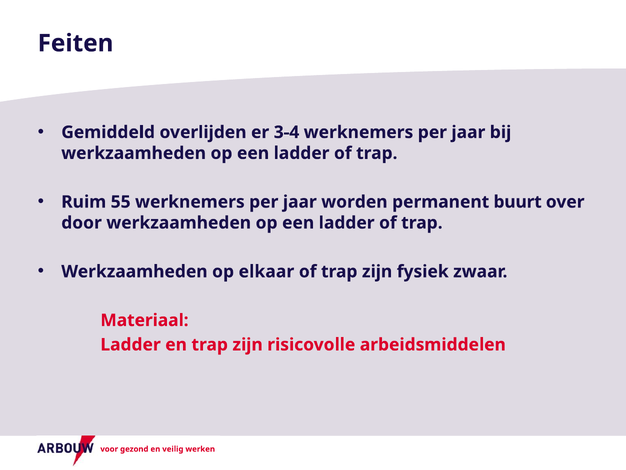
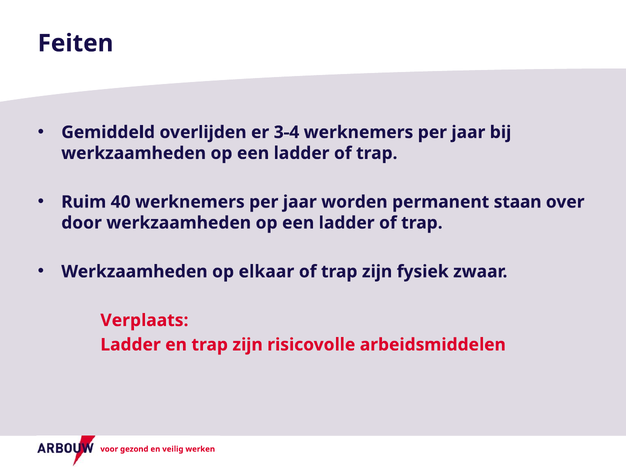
55: 55 -> 40 (121, 202)
buurt: buurt -> staan (518, 202)
Materiaal: Materiaal -> Verplaats (144, 320)
